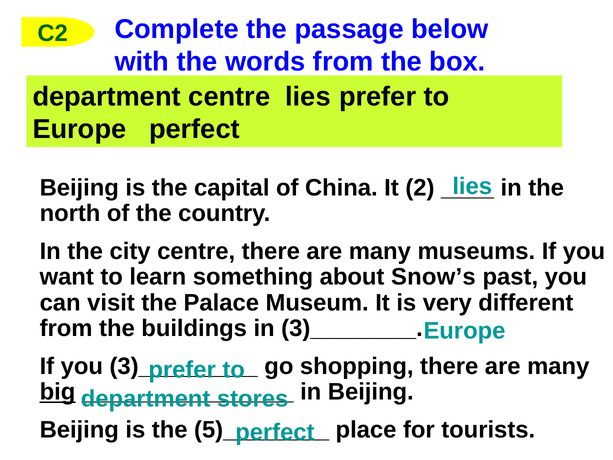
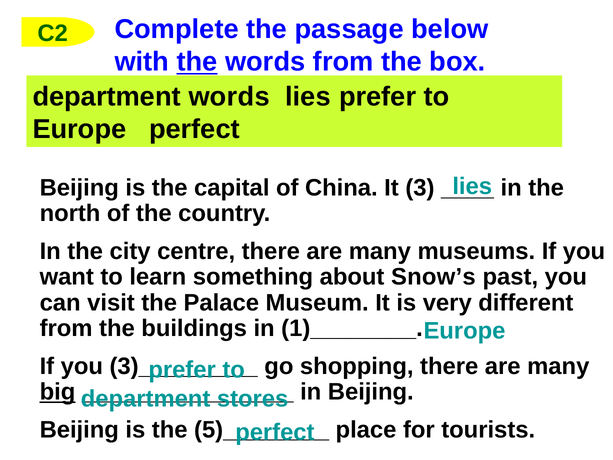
the underline: none -> present (197, 62)
department centre: centre -> words (229, 97)
2: 2 -> 3 (420, 188)
3)________: 3)________ -> 1)________ (352, 328)
